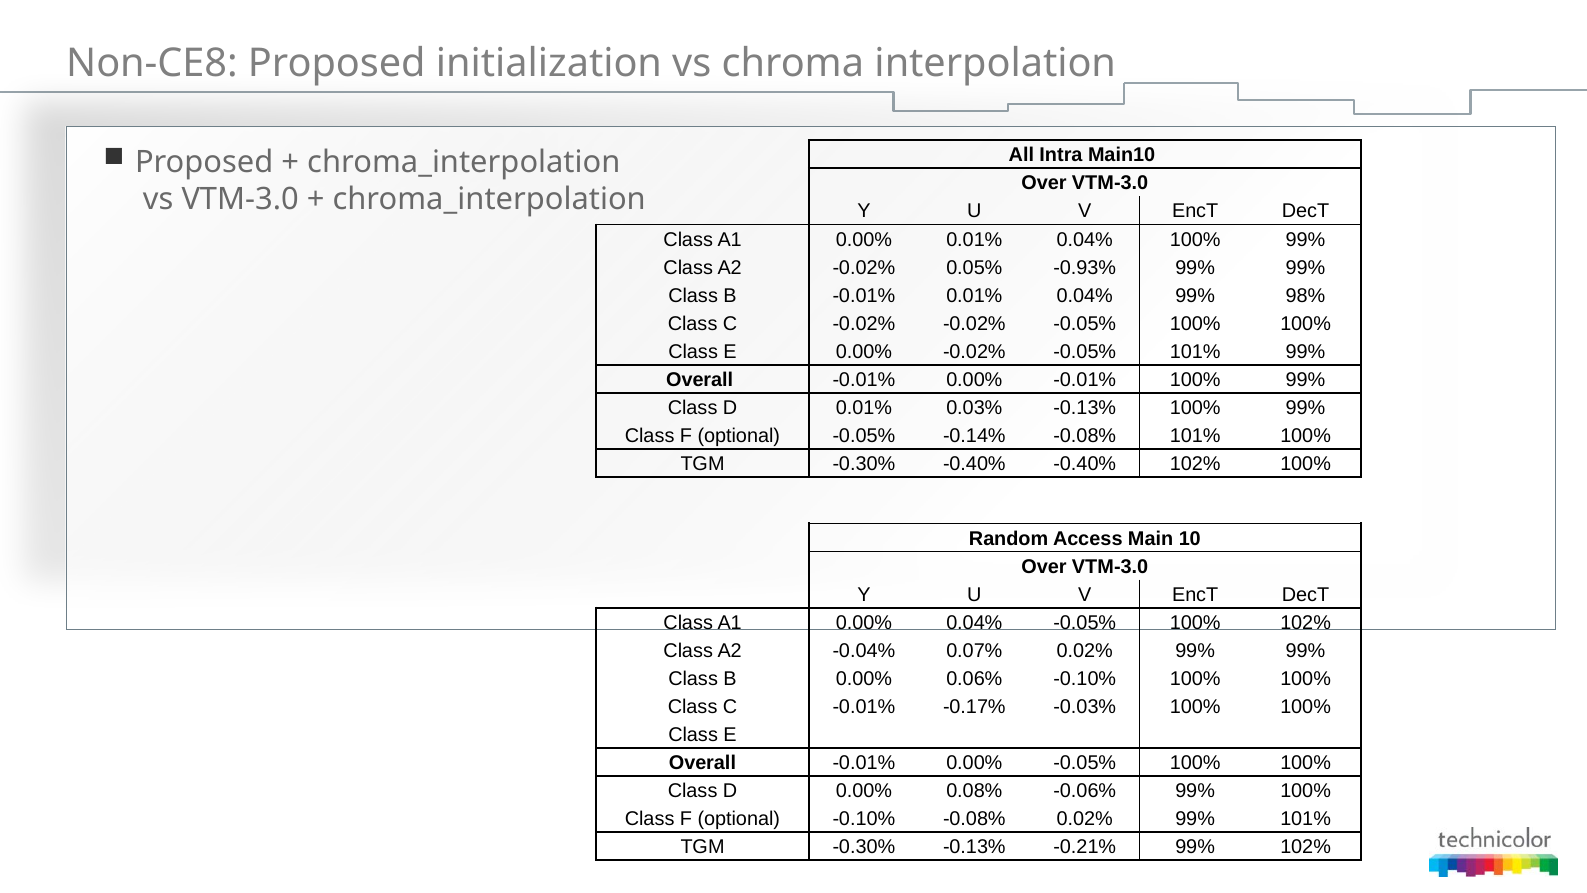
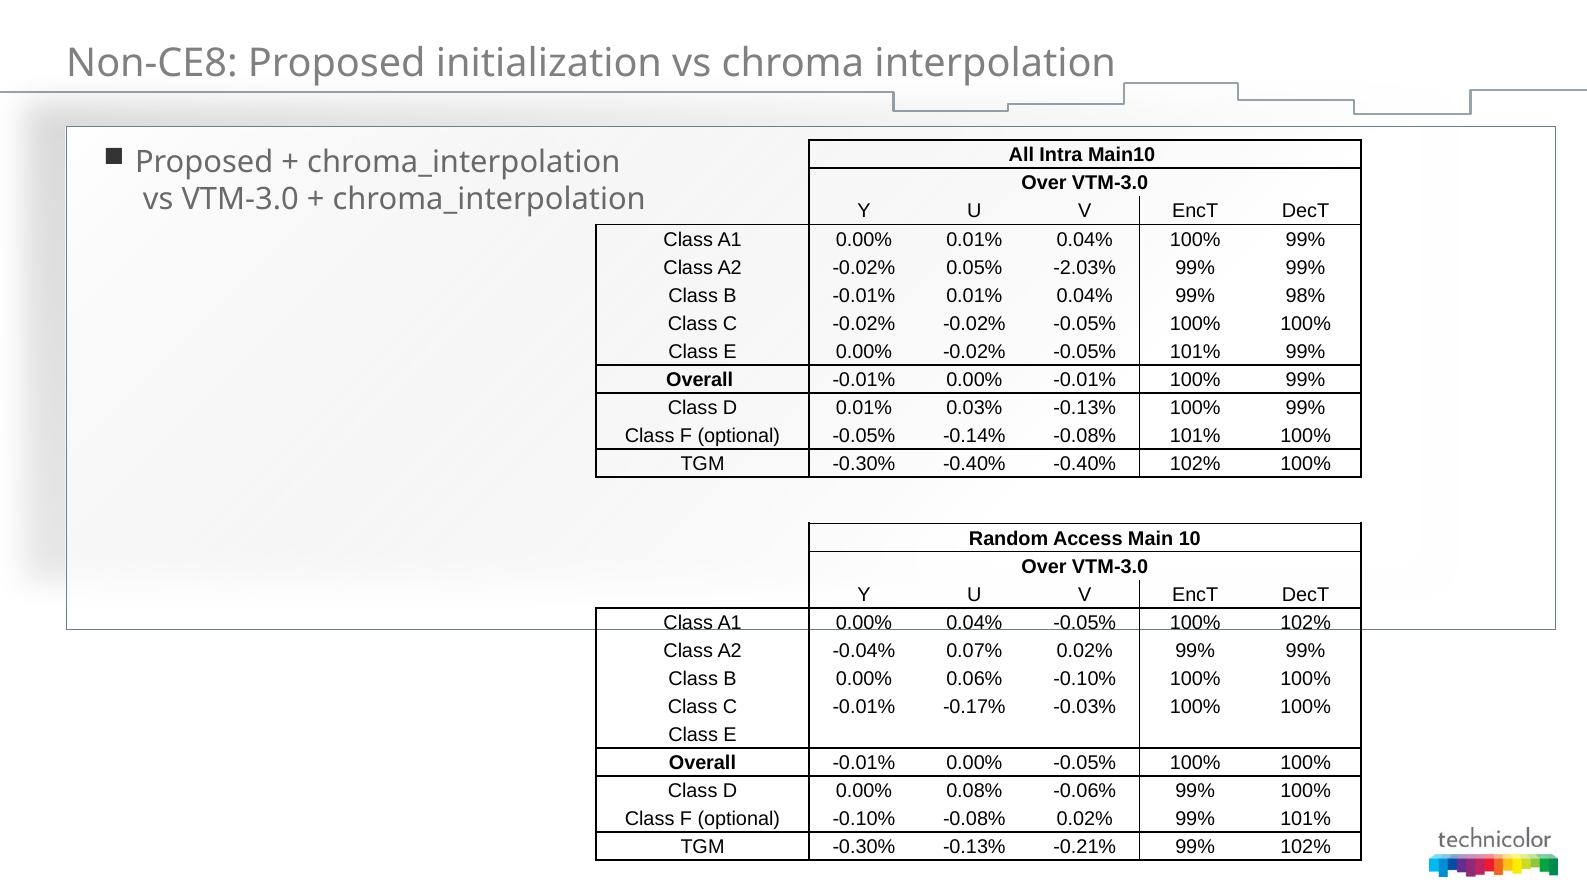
-0.93%: -0.93% -> -2.03% (1085, 267)
